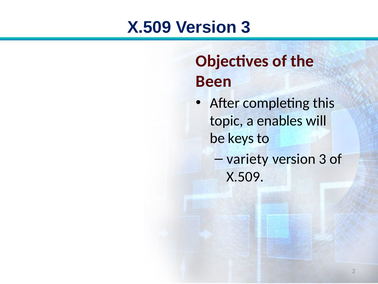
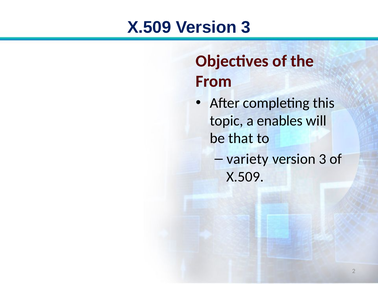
Been: Been -> From (214, 81)
keys: keys -> that (241, 138)
